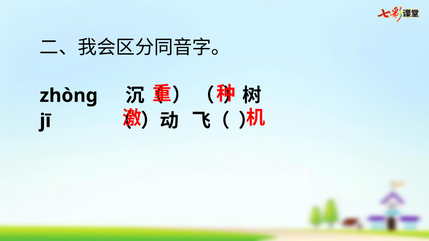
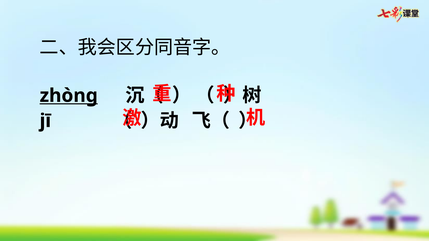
zhòng underline: none -> present (69, 96)
